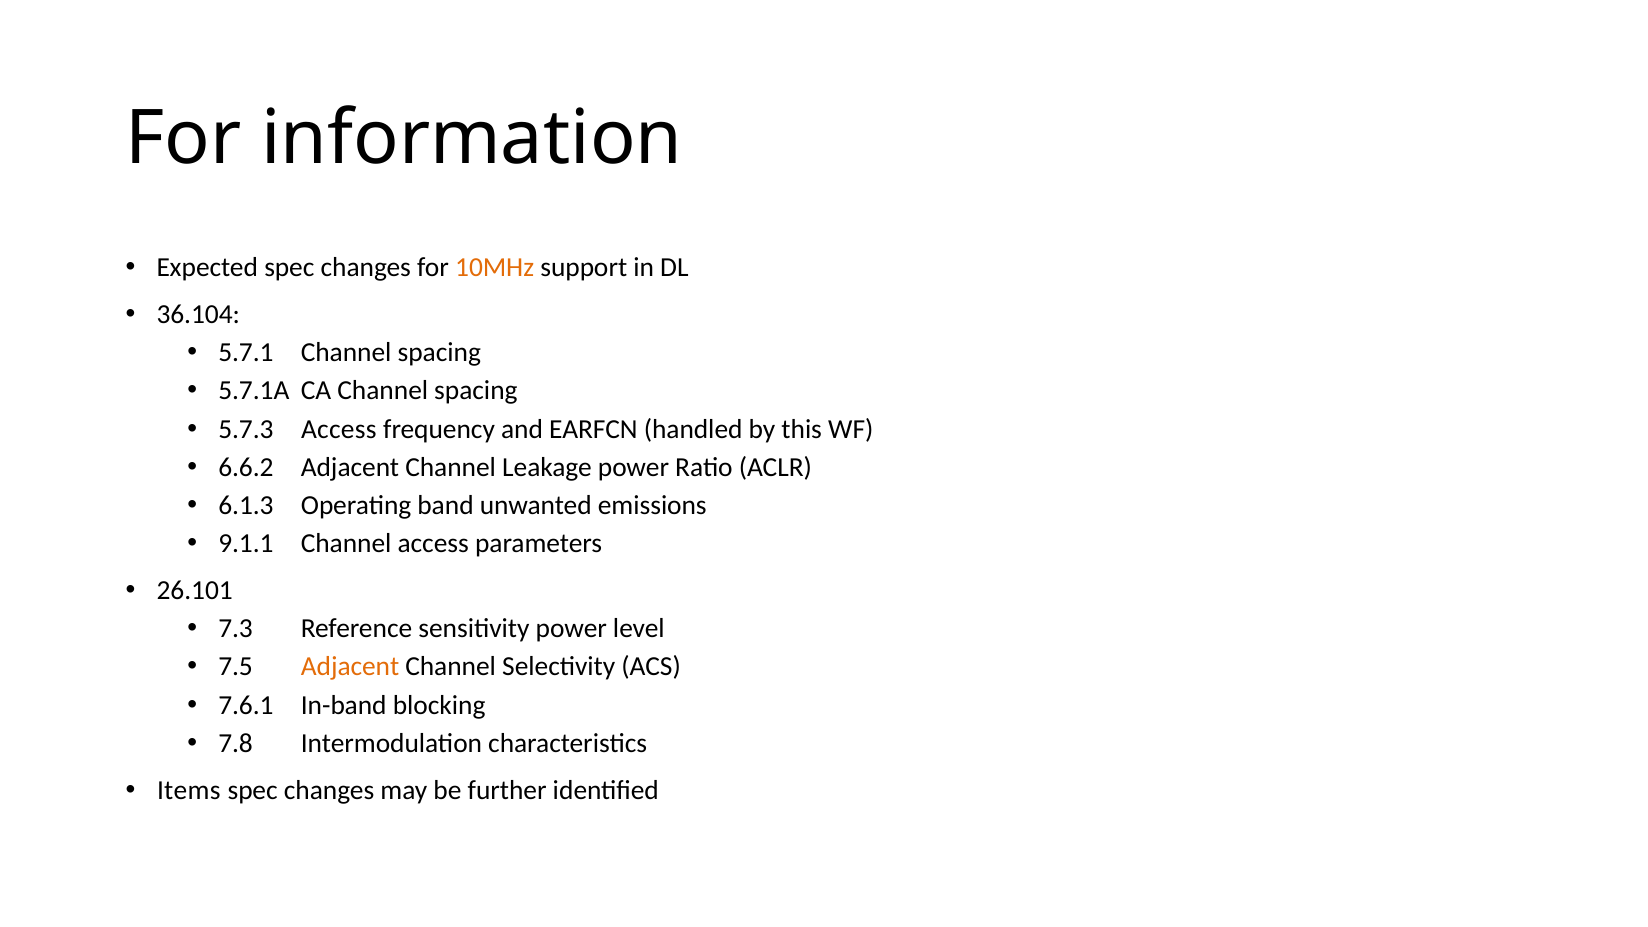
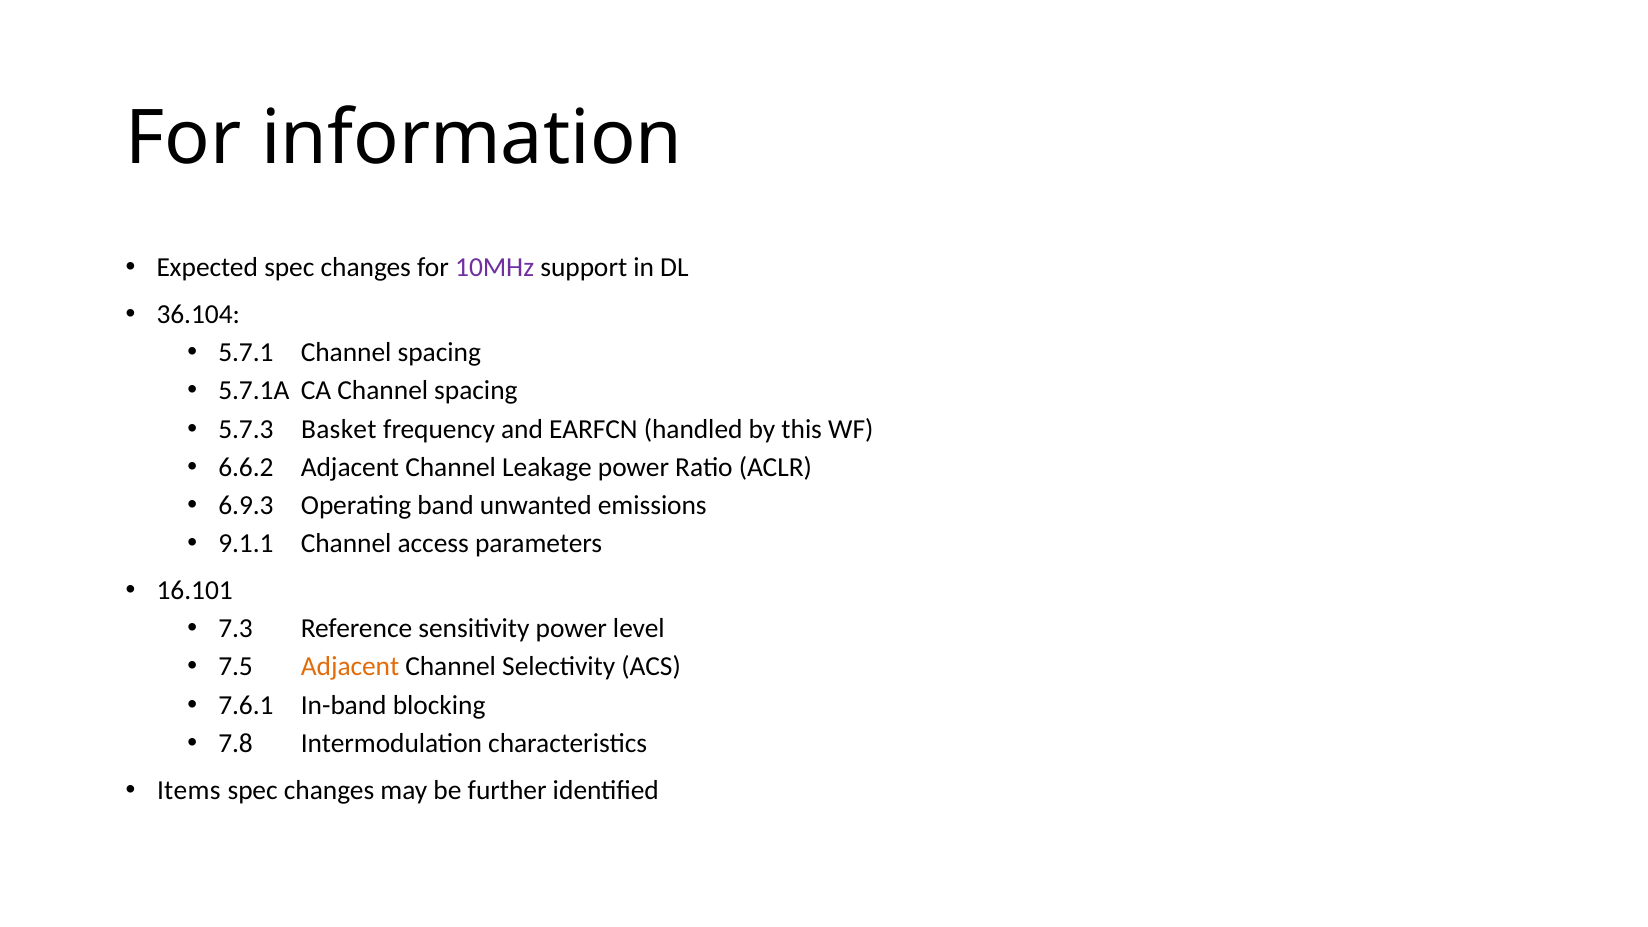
10MHz colour: orange -> purple (495, 268)
5.7.3 Access: Access -> Basket (339, 429)
6.1.3: 6.1.3 -> 6.9.3 (246, 505)
26.101: 26.101 -> 16.101 (195, 590)
